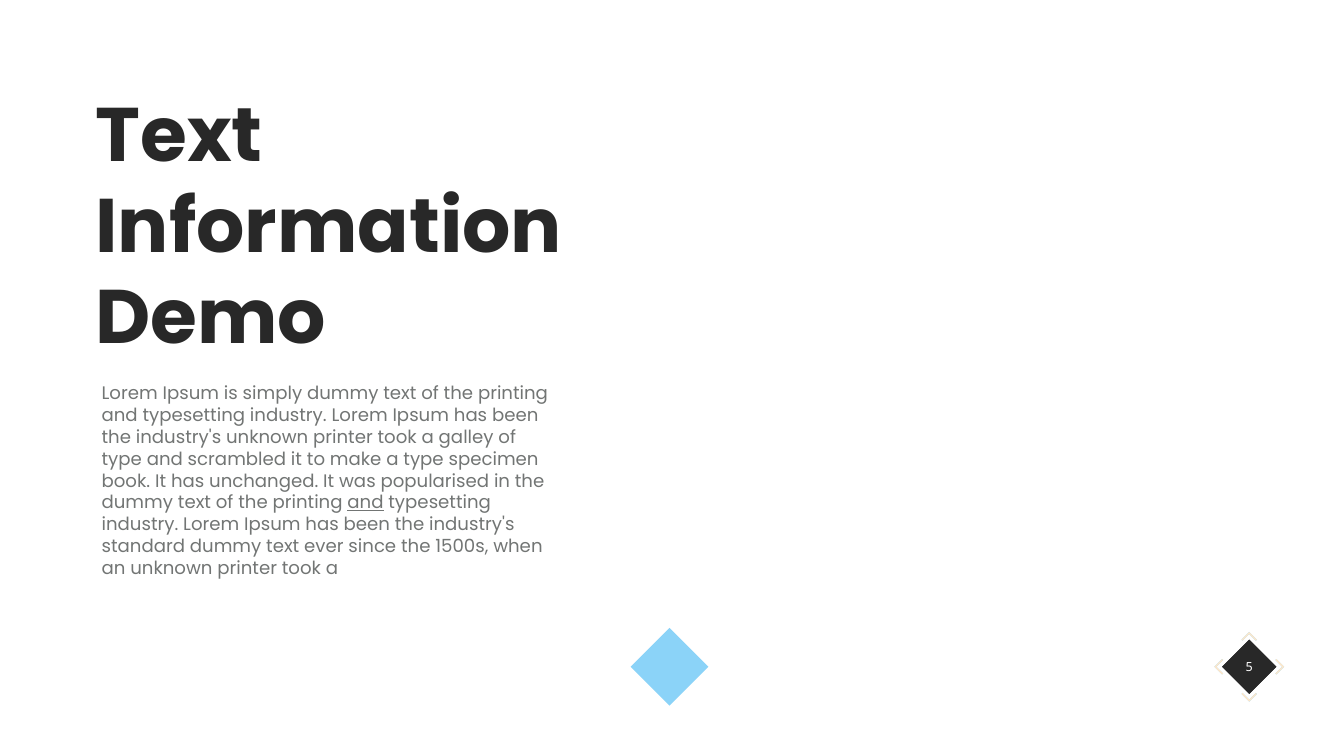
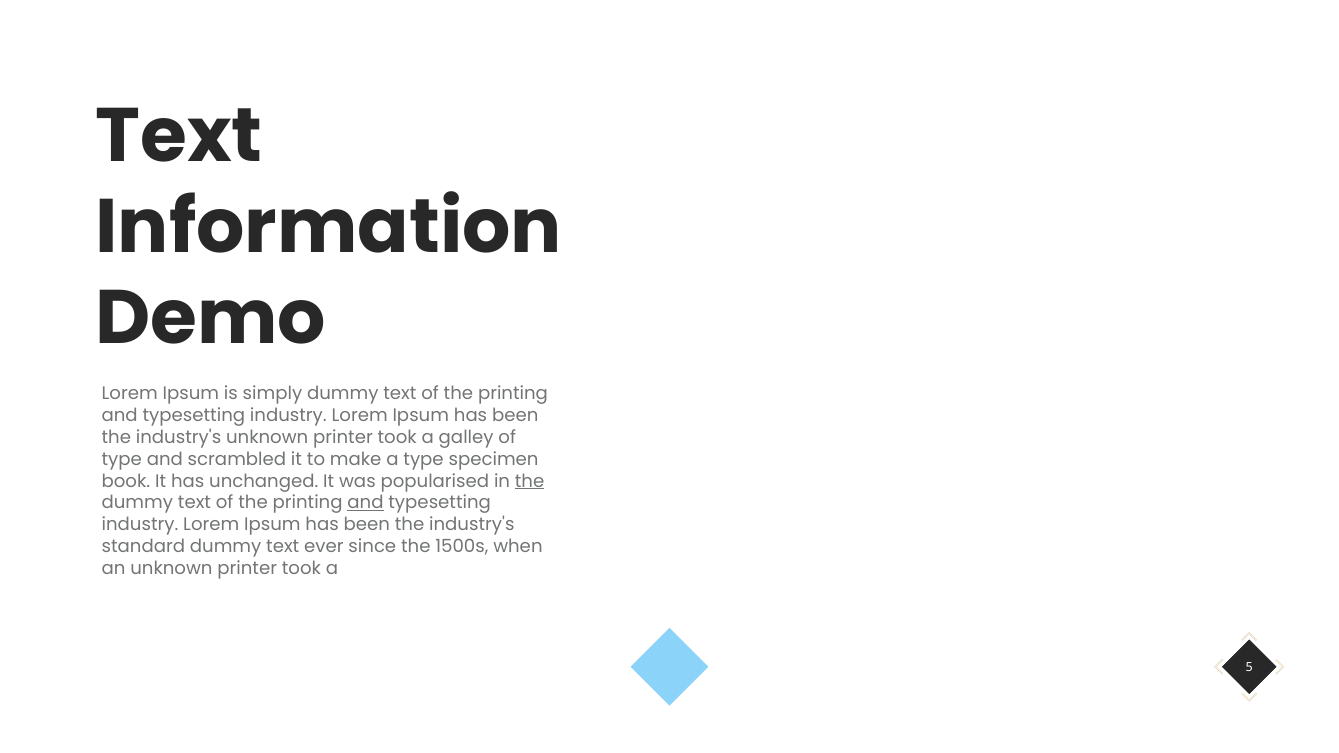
the underline: none -> present (530, 481)
